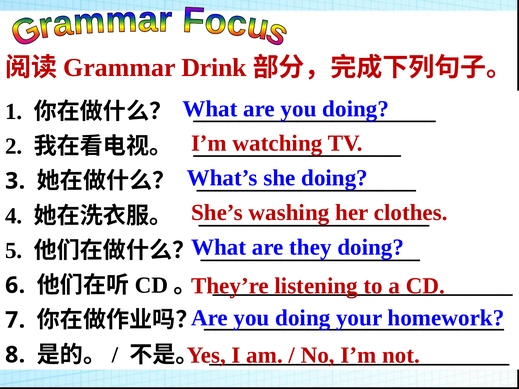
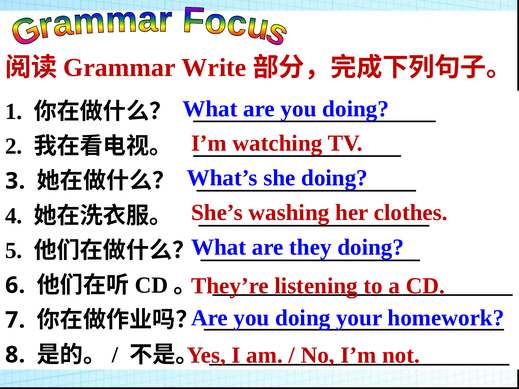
Drink: Drink -> Write (214, 67)
